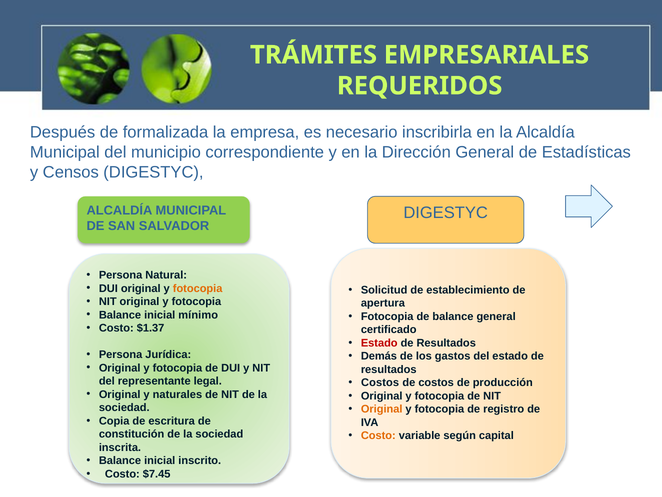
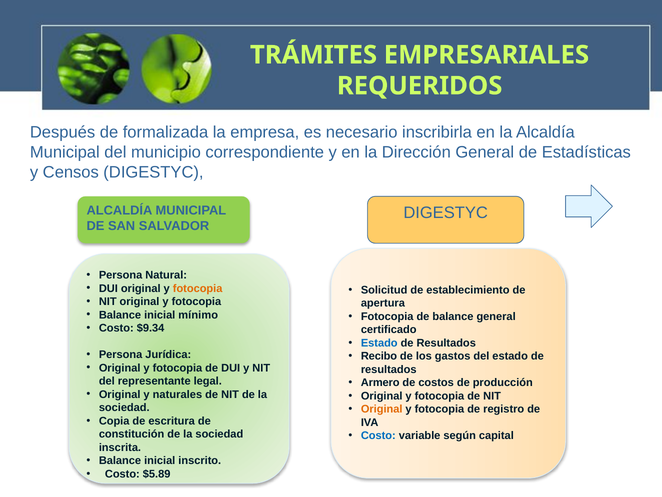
$1.37: $1.37 -> $9.34 (151, 328)
Estado colour: red -> blue (379, 343)
Demás: Demás -> Recibo (379, 356)
Costos: Costos -> Armero (380, 382)
Costo colour: orange -> blue (378, 435)
$7.45: $7.45 -> $5.89 (157, 473)
